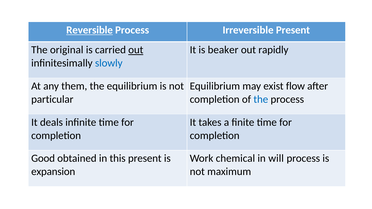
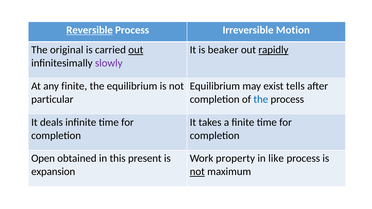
Irreversible Present: Present -> Motion (293, 30)
rapidly underline: none -> present (273, 50)
slowly colour: blue -> purple (109, 63)
any them: them -> finite (74, 86)
flow: flow -> tells (295, 86)
Good: Good -> Open (43, 159)
chemical: chemical -> property (235, 159)
will: will -> like (276, 159)
not underline: none -> present (197, 172)
